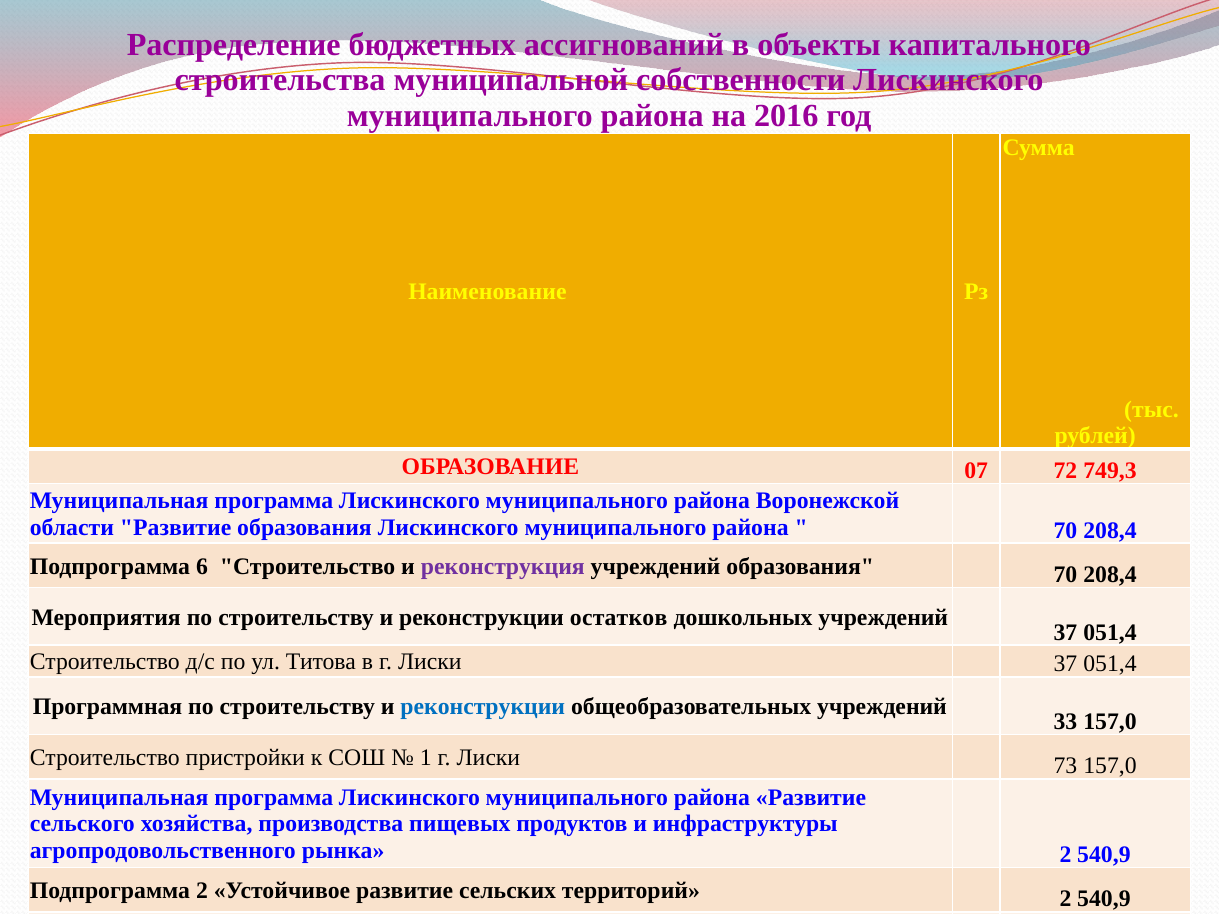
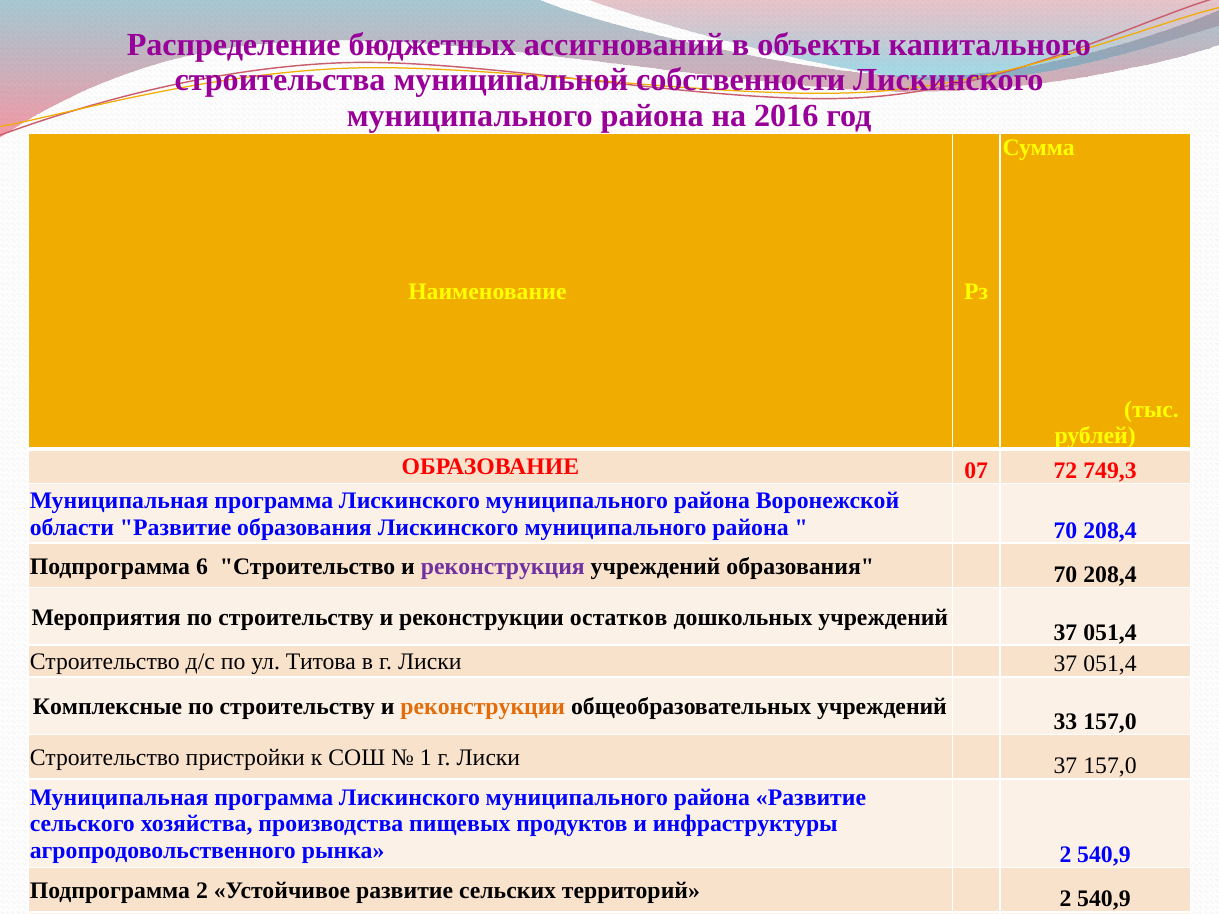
Программная: Программная -> Комплексные (108, 707)
реконструкции colour: blue -> orange (483, 707)
1 г Лиски 73: 73 -> 37 (1066, 766)
